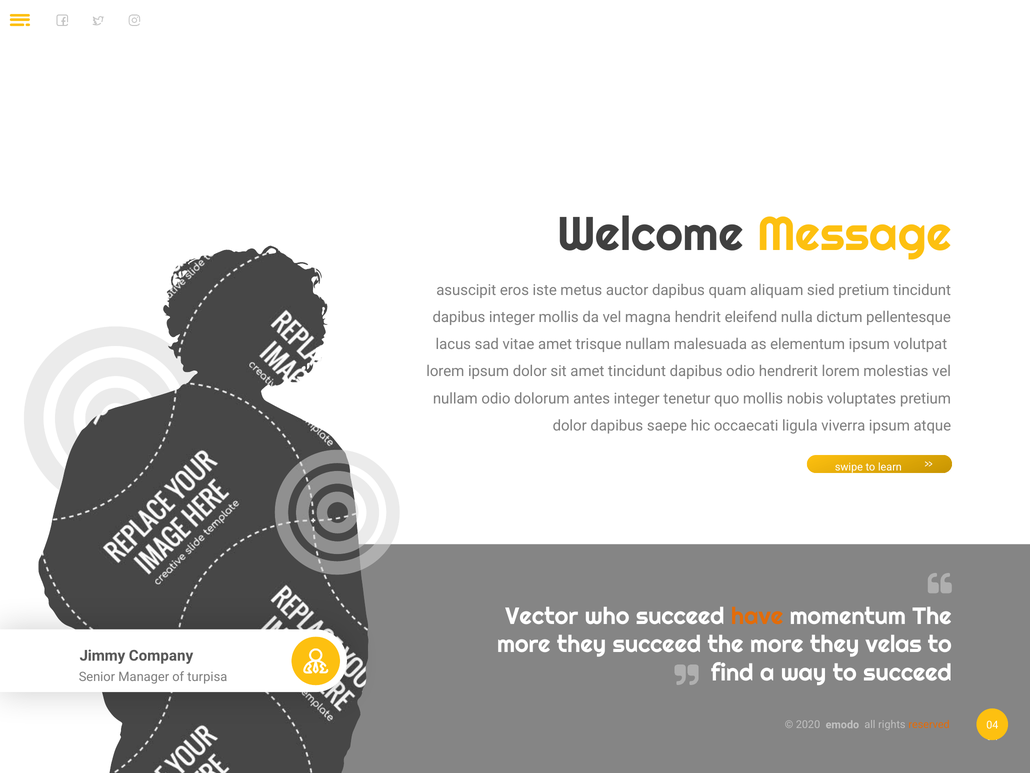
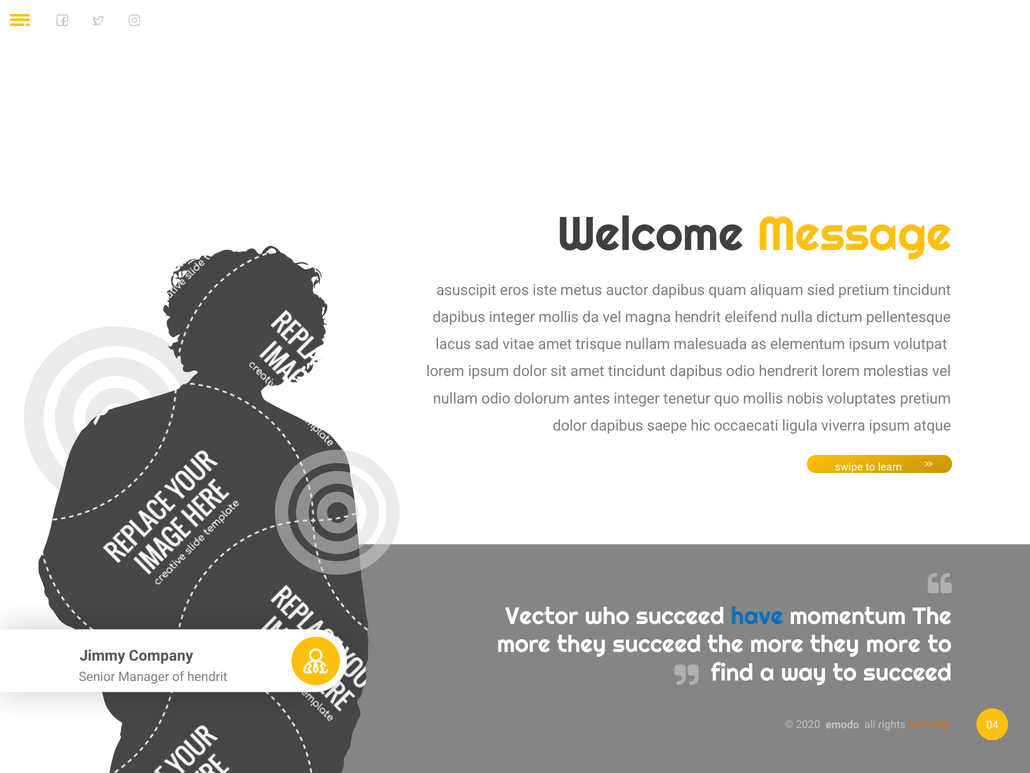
have colour: orange -> blue (757, 616)
they velas: velas -> more (893, 644)
of turpisa: turpisa -> hendrit (207, 676)
